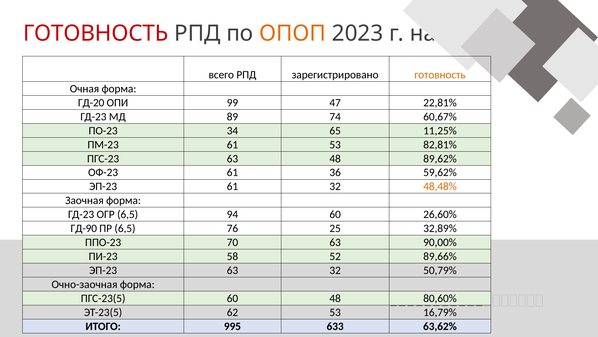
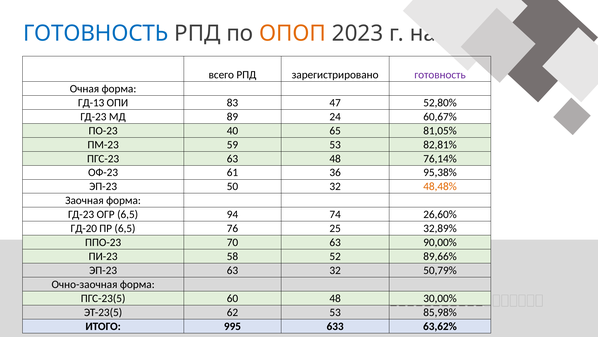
ГОТОВНОСТЬ colour: red -> blue (96, 33)
готовность colour: orange -> purple (440, 75)
ГД-20: ГД-20 -> ГД-13 (91, 103)
99: 99 -> 83 (232, 103)
22,81%: 22,81% -> 52,80% (440, 103)
74: 74 -> 24 (335, 116)
34: 34 -> 40 (232, 130)
11,25%: 11,25% -> 81,05% (440, 130)
ПМ-23 61: 61 -> 59 (232, 144)
89,62%: 89,62% -> 76,14% (440, 158)
59,62%: 59,62% -> 95,38% (440, 172)
ЭП-23 61: 61 -> 50 (232, 186)
94 60: 60 -> 74 (335, 214)
ГД-90: ГД-90 -> ГД-20 (84, 228)
80,60%: 80,60% -> 30,00% (440, 298)
16,79%: 16,79% -> 85,98% (440, 312)
